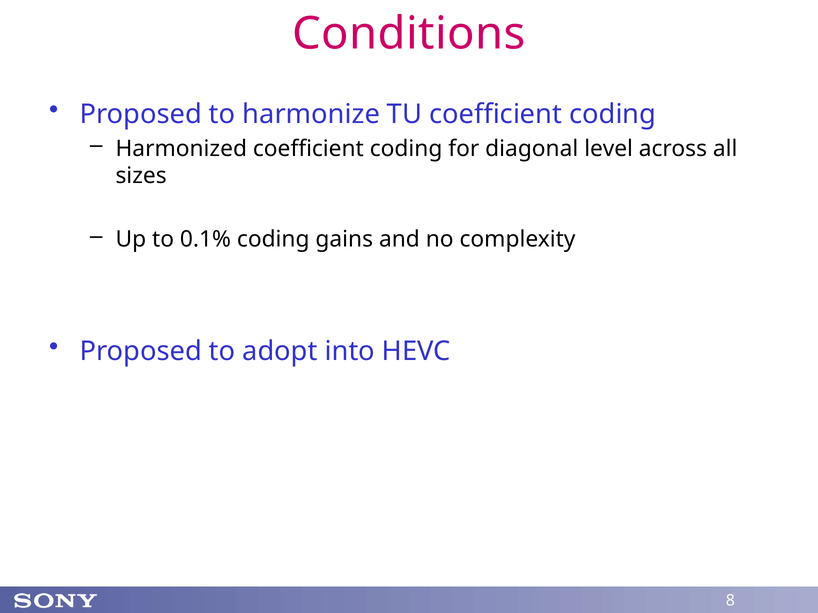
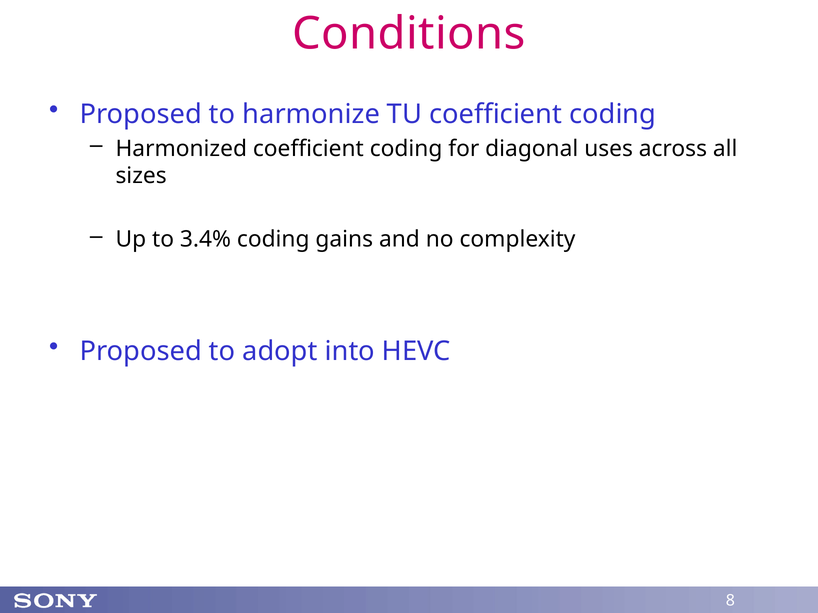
level: level -> uses (609, 149)
0.1%: 0.1% -> 3.4% (205, 240)
